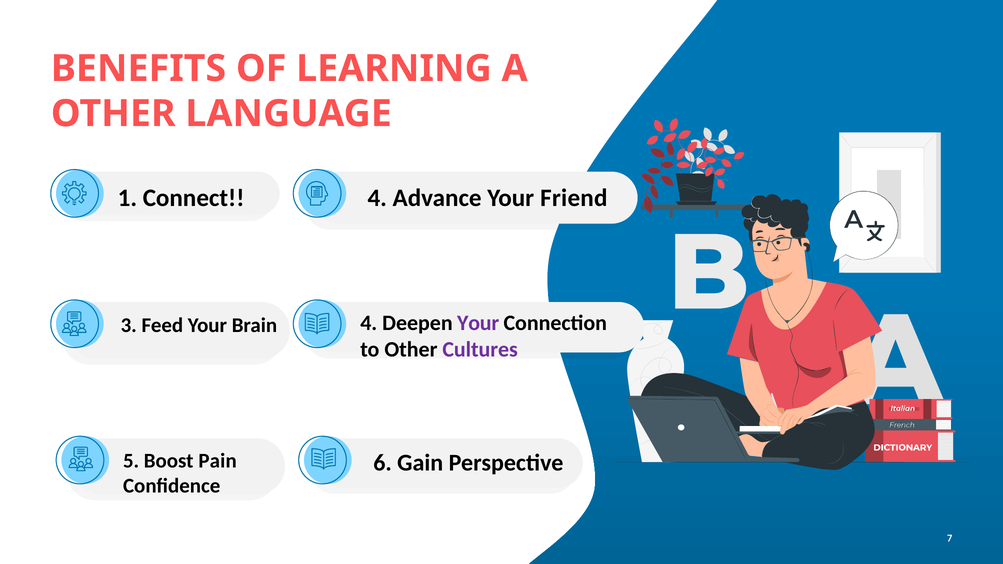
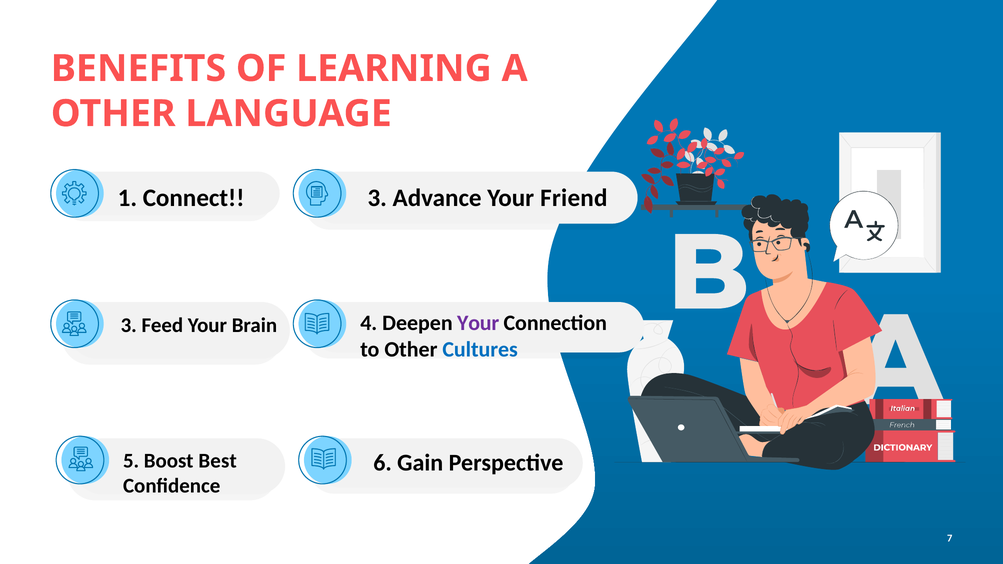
Connect 4: 4 -> 3 (377, 198)
Cultures colour: purple -> blue (480, 350)
Pain: Pain -> Best (218, 461)
